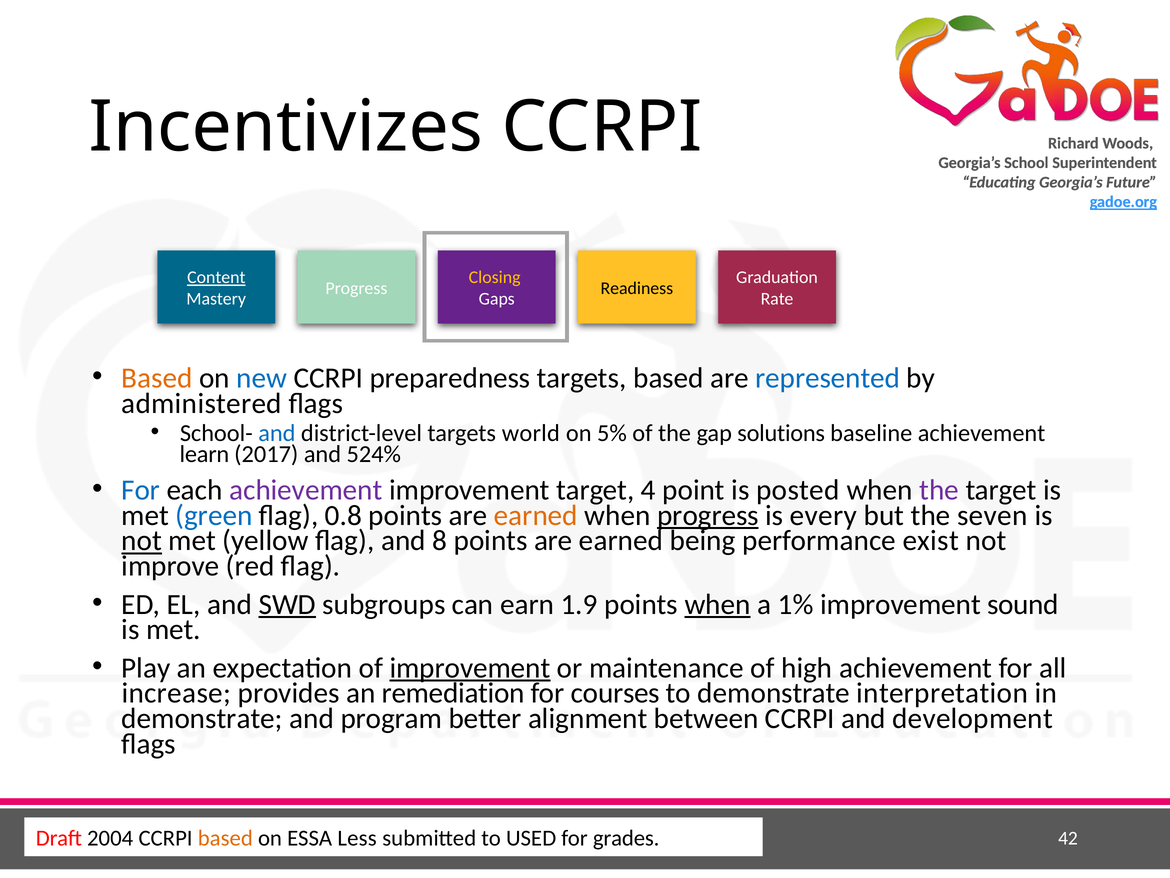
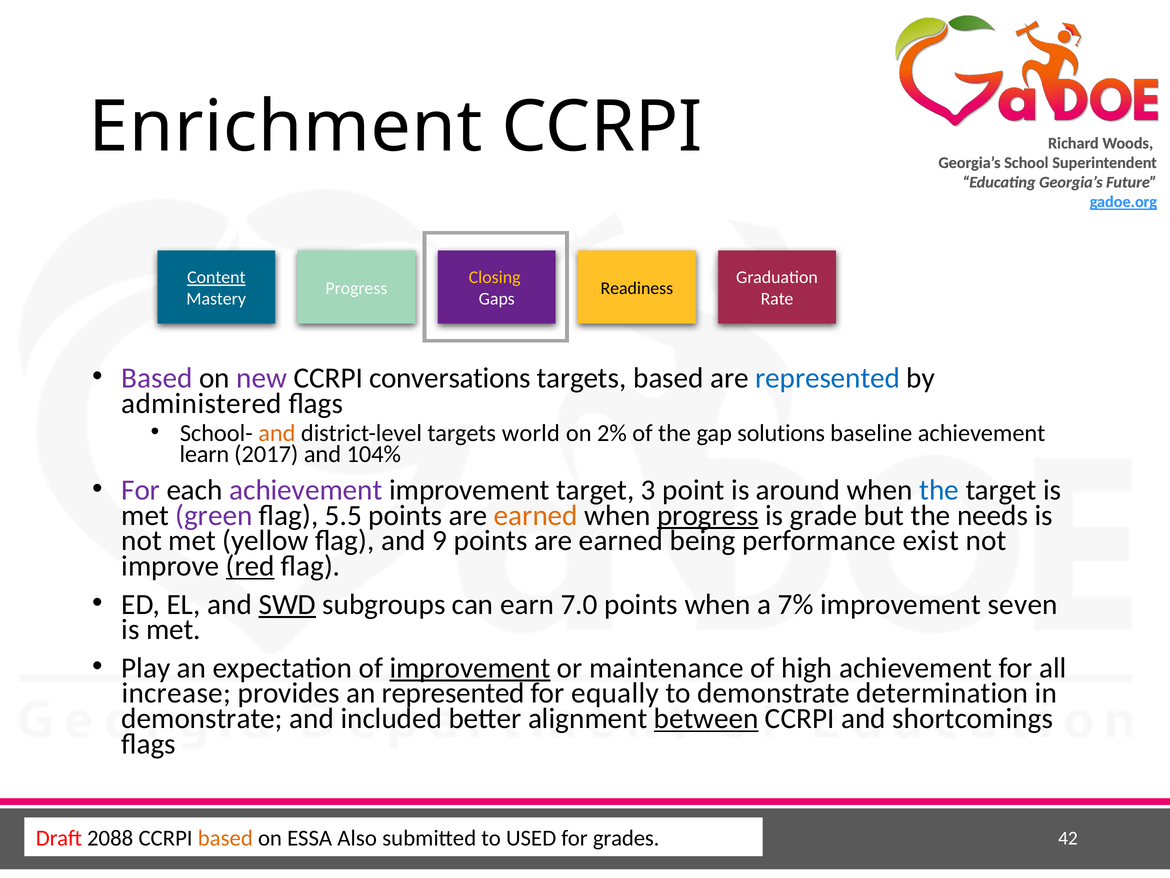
Incentivizes: Incentivizes -> Enrichment (286, 127)
Based colour: orange -> purple (157, 378)
new colour: blue -> purple (262, 378)
preparedness: preparedness -> conversations (450, 378)
and colour: blue -> orange (277, 433)
5%: 5% -> 2% (612, 433)
524%: 524% -> 104% (374, 454)
For colour: blue -> purple (141, 490)
4: 4 -> 3 (648, 490)
posted: posted -> around (798, 490)
the colour: purple -> blue (939, 490)
green colour: blue -> purple (214, 515)
0.8: 0.8 -> 5.5 (343, 515)
every: every -> grade (824, 515)
seven: seven -> needs (993, 515)
not underline: present -> none (142, 541)
8: 8 -> 9 (440, 541)
red underline: none -> present (250, 566)
1.9: 1.9 -> 7.0 (579, 604)
when underline: present -> none (718, 604)
1%: 1% -> 7% (796, 604)
sound: sound -> seven (1023, 604)
an remediation: remediation -> represented (453, 693)
courses: courses -> equally (615, 693)
interpretation: interpretation -> determination (942, 693)
program: program -> included (391, 718)
between underline: none -> present (706, 718)
development: development -> shortcomings (973, 718)
2004: 2004 -> 2088 (110, 838)
Less: Less -> Also (357, 838)
